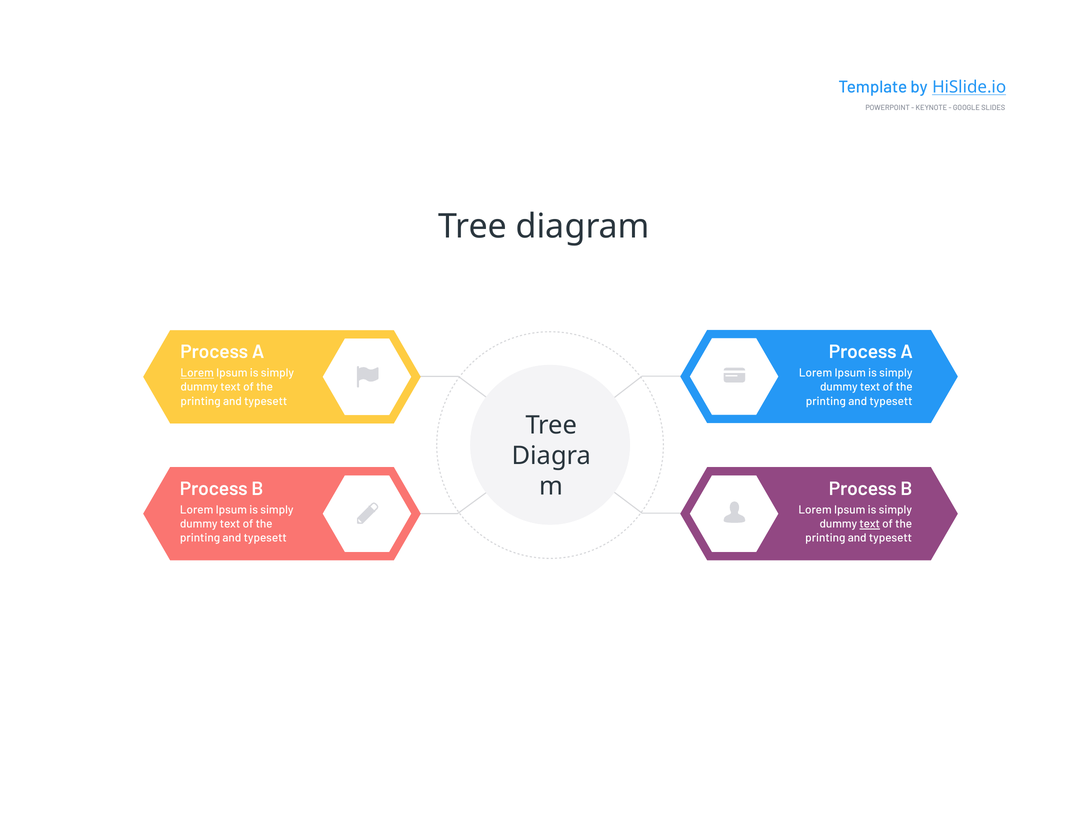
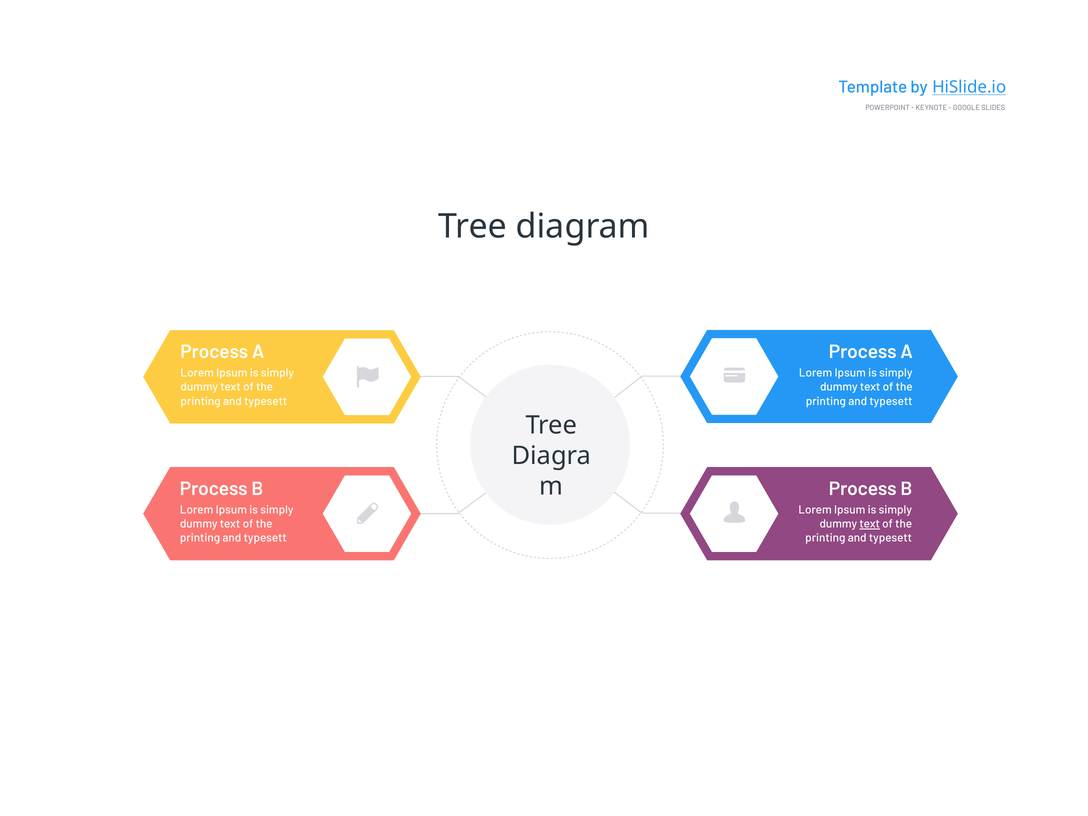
Lorem underline: present -> none (197, 373)
